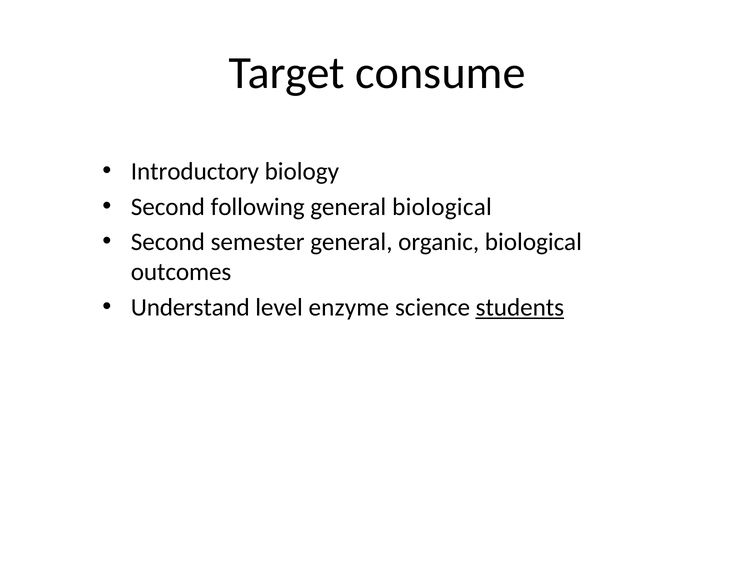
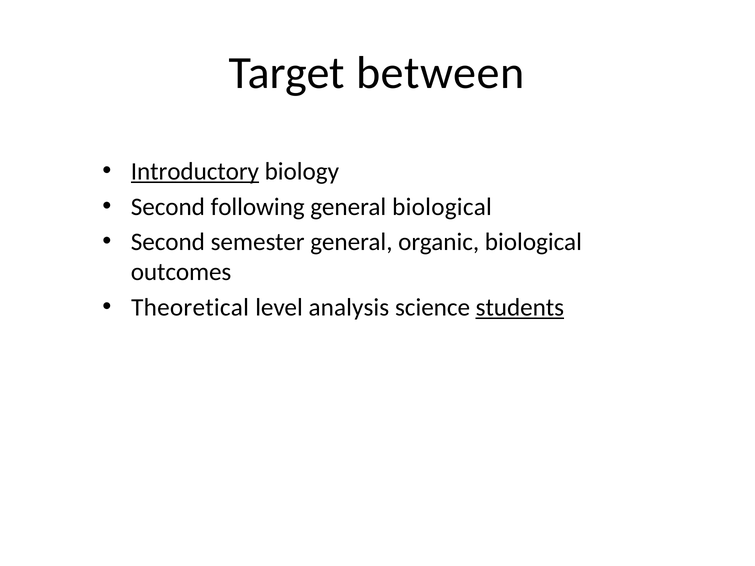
consume: consume -> between (440, 73)
Introductory underline: none -> present (195, 172)
Understand: Understand -> Theoretical (190, 307)
enzyme: enzyme -> analysis (349, 307)
